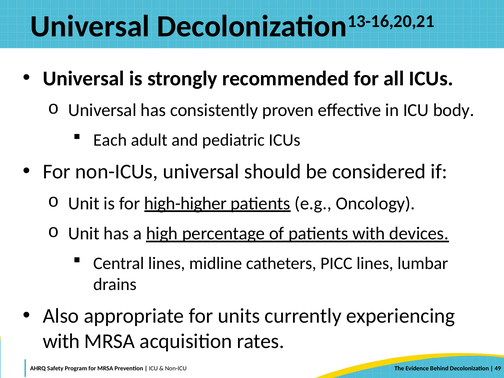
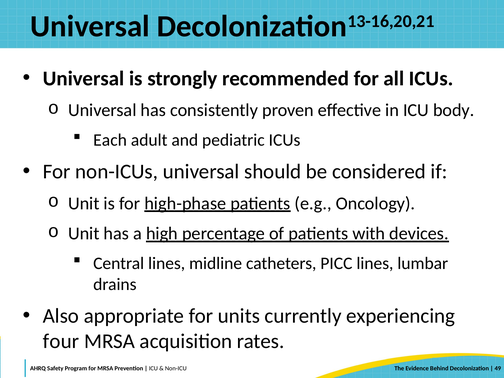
high-higher: high-higher -> high-phase (185, 203)
with: with -> four (61, 341)
